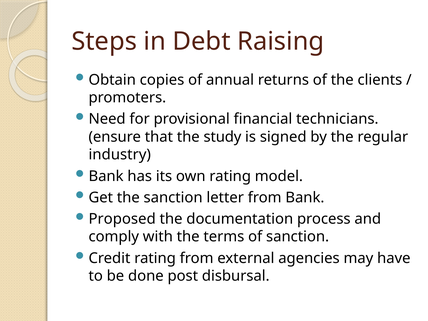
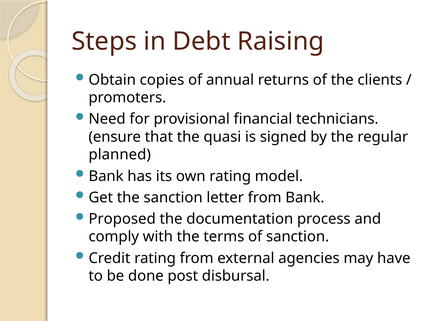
study: study -> quasi (222, 137)
industry: industry -> planned (120, 155)
